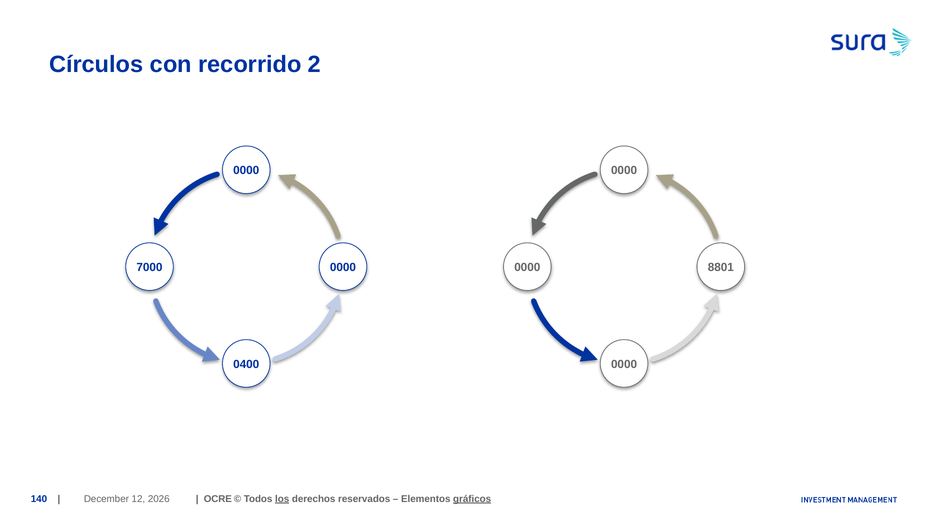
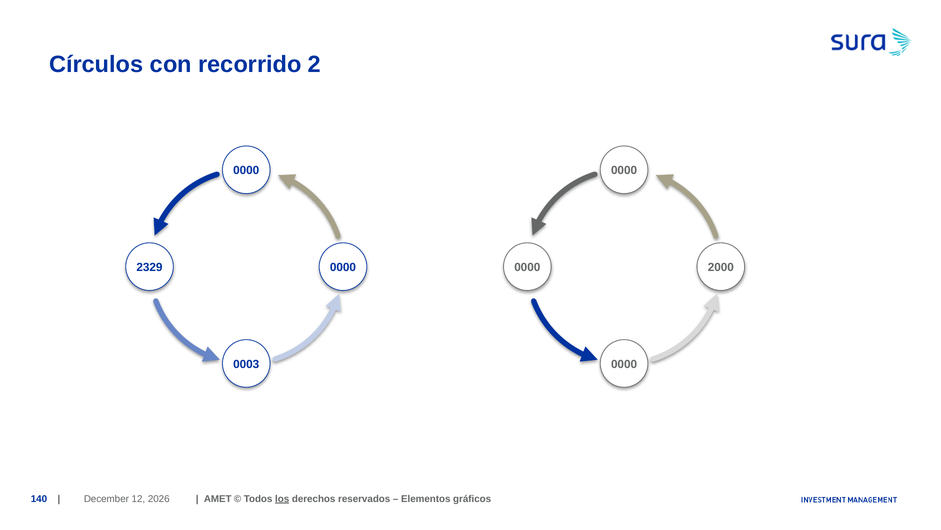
7000: 7000 -> 2329 (149, 267)
8801: 8801 -> 2000 (721, 267)
0400: 0400 -> 0003 (246, 364)
OCRE: OCRE -> AMET (218, 498)
gráficos underline: present -> none (472, 498)
